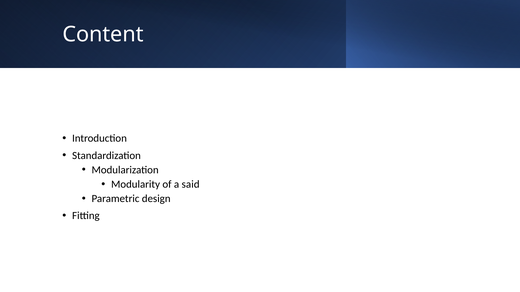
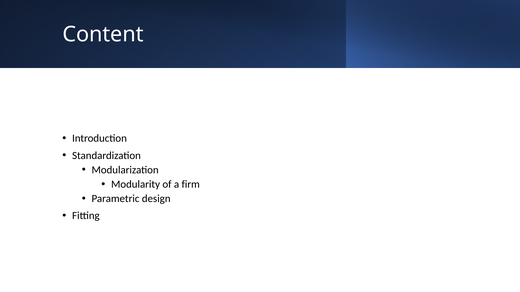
said: said -> firm (191, 185)
